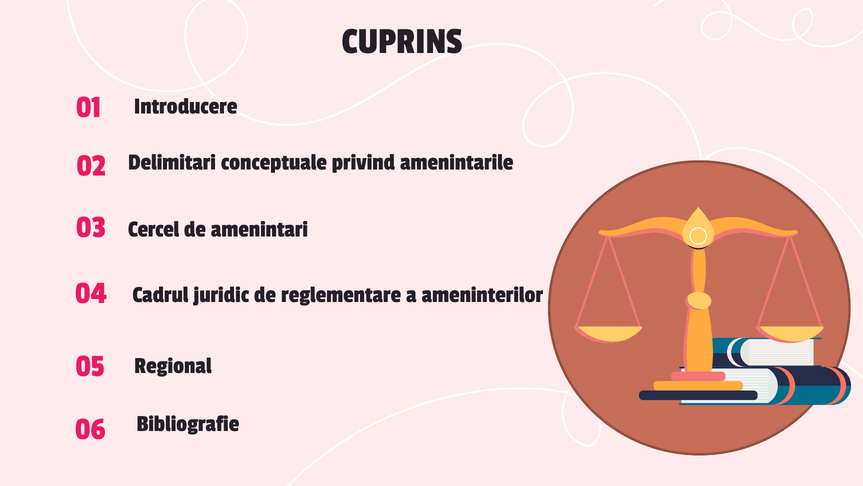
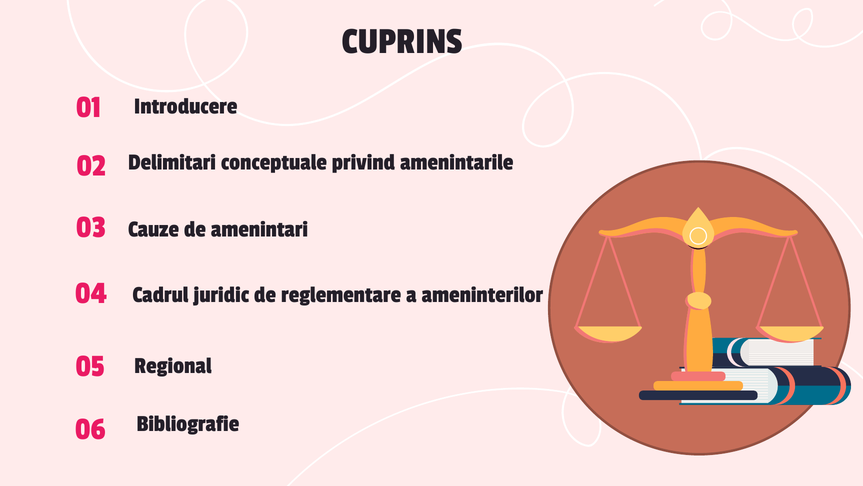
Cercel: Cercel -> Cauze (154, 228)
